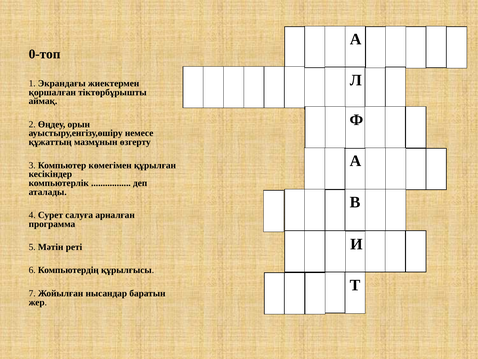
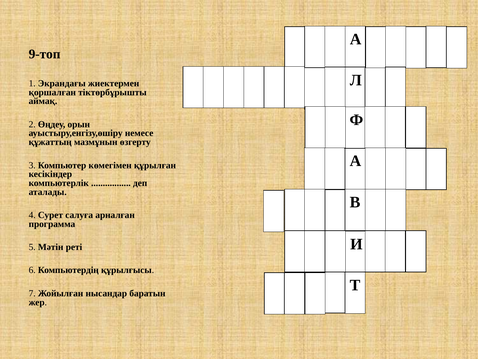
0-топ: 0-топ -> 9-топ (45, 54)
